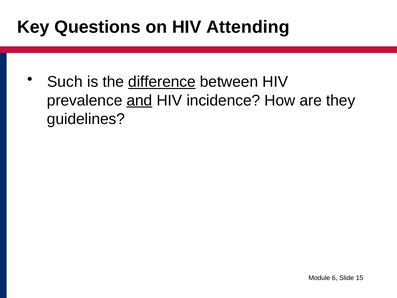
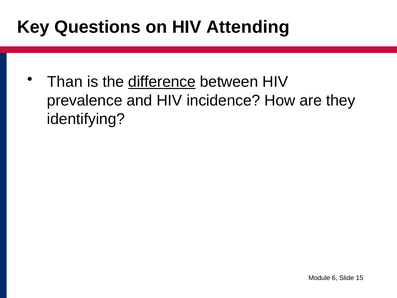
Such: Such -> Than (65, 82)
and underline: present -> none (139, 100)
guidelines: guidelines -> identifying (86, 119)
